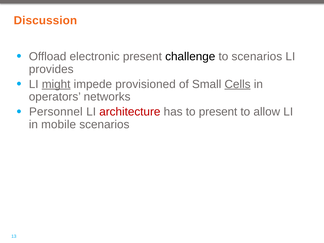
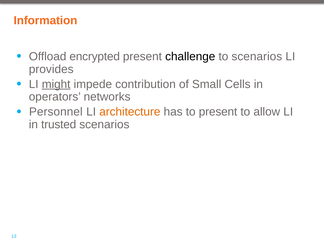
Discussion: Discussion -> Information (45, 21)
electronic: electronic -> encrypted (95, 56)
provisioned: provisioned -> contribution (146, 84)
Cells underline: present -> none (238, 84)
architecture colour: red -> orange (130, 112)
mobile: mobile -> trusted (59, 124)
